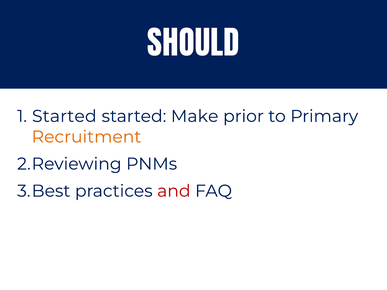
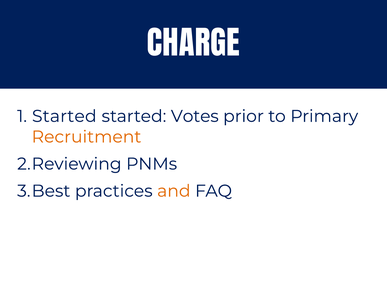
SHOULD: SHOULD -> CHARGE (193, 45)
Make: Make -> Votes (195, 116)
and colour: red -> orange (174, 191)
